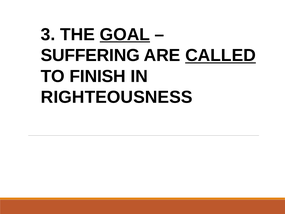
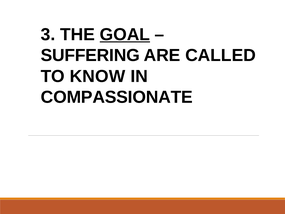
CALLED underline: present -> none (221, 55)
FINISH: FINISH -> KNOW (97, 76)
RIGHTEOUSNESS: RIGHTEOUSNESS -> COMPASSIONATE (117, 97)
